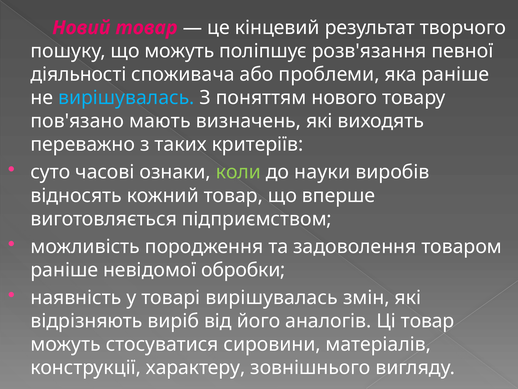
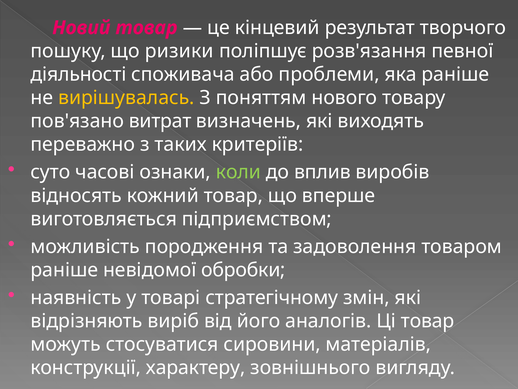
що можуть: можуть -> ризики (179, 51)
вирішувалась colour: light blue -> yellow (126, 98)
мають: мають -> витрат (160, 121)
науки: науки -> вплив (322, 172)
товарі вирішувалась: вирішувалась -> стратегічному (272, 297)
